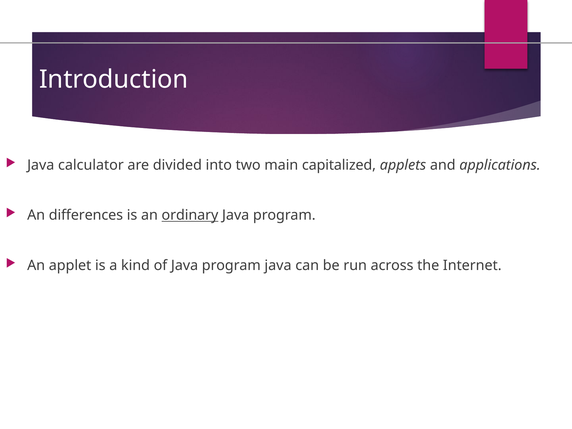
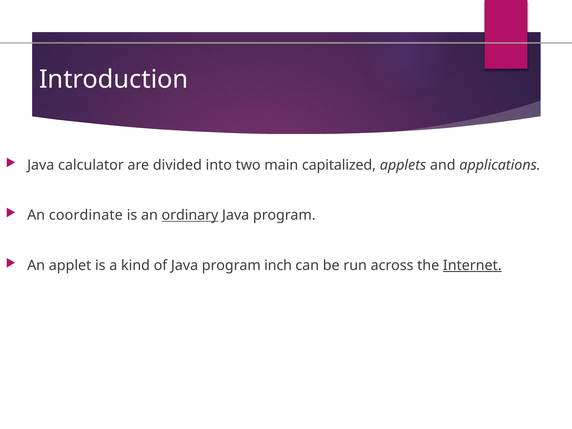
differences: differences -> coordinate (86, 215)
program java: java -> inch (278, 265)
Internet underline: none -> present (472, 265)
